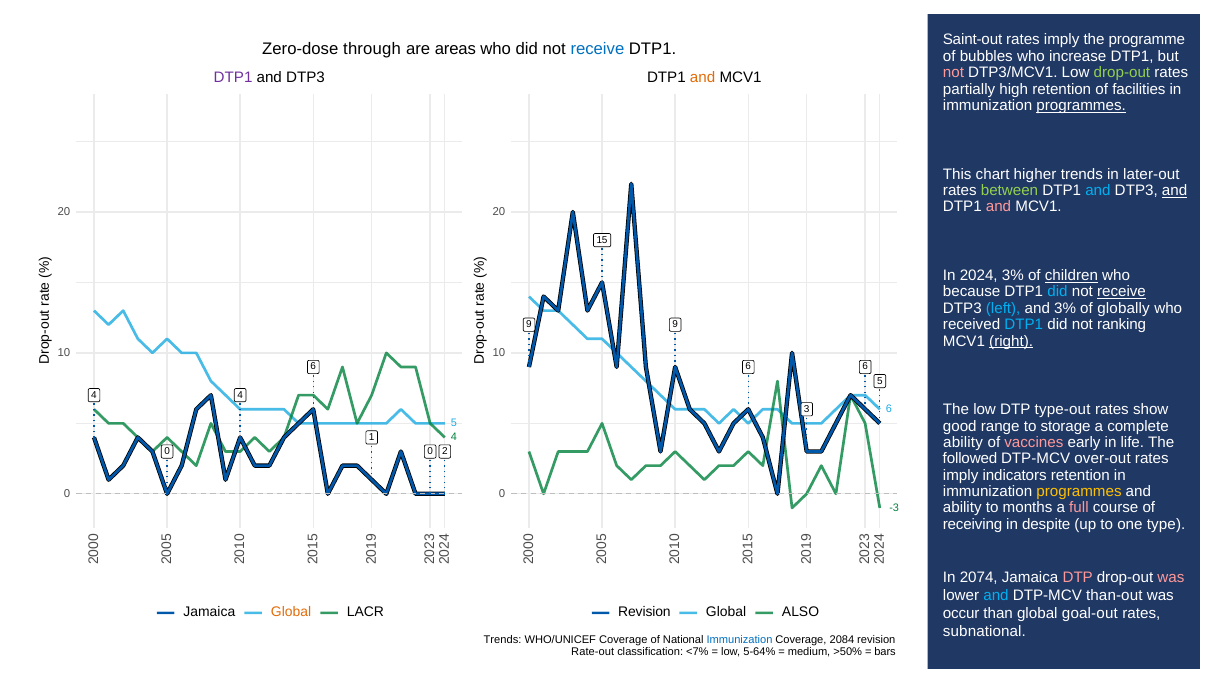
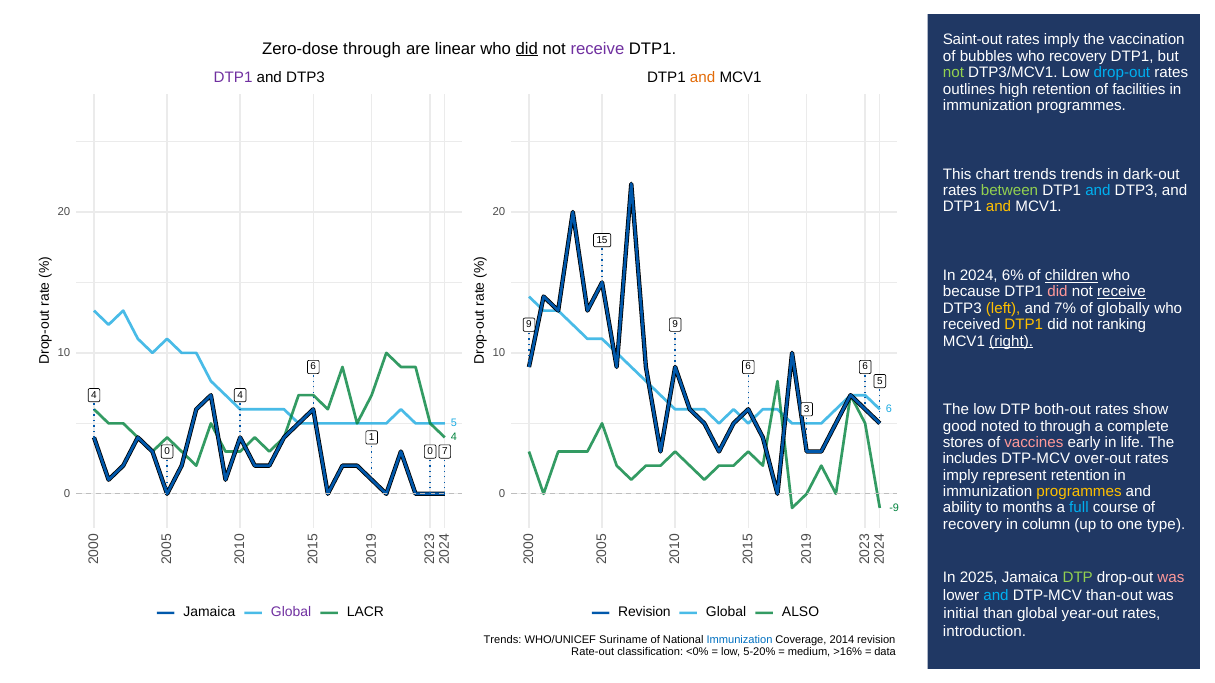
programme: programme -> vaccination (1147, 40)
areas: areas -> linear (455, 49)
did underline: none -> present (527, 49)
receive colour: blue -> purple (597, 49)
who increase: increase -> recovery (1078, 56)
not colour: pink -> light green (954, 73)
drop-out colour: light green -> light blue (1122, 73)
partially: partially -> outlines (969, 89)
programmes underline: present -> none (1081, 106)
chart higher: higher -> trends (1035, 174)
later-out: later-out -> dark-out (1151, 174)
and underline: present -> none (1175, 191)
and colour: pink -> yellow (999, 207)
2024 3%: 3% -> 6% (1013, 276)
did colour: light blue -> pink (1058, 292)
left colour: light blue -> yellow (1003, 308)
and 3%: 3% -> 7% (1065, 308)
DTP1 colour: light blue -> yellow (1024, 325)
type-out: type-out -> both-out (1063, 410)
range: range -> noted (1000, 426)
to storage: storage -> through (1066, 426)
ability: ability -> stores (963, 443)
2: 2 -> 7 (445, 451)
followed: followed -> includes (970, 459)
indicators: indicators -> represent (1015, 475)
full colour: pink -> light blue (1079, 508)
-3: -3 -> -9 (894, 508)
receiving: receiving -> recovery (972, 525)
despite: despite -> column (1046, 525)
2074: 2074 -> 2025 (979, 577)
DTP colour: pink -> light green (1078, 577)
Global colour: orange -> purple (291, 613)
occur: occur -> initial (961, 614)
goal-out: goal-out -> year-out (1090, 614)
subnational: subnational -> introduction (984, 632)
WHO/UNICEF Coverage: Coverage -> Suriname (623, 640)
2084: 2084 -> 2014 (842, 640)
<7%: <7% -> <0% (697, 653)
5-64%: 5-64% -> 5-20% (759, 653)
>50%: >50% -> >16% (848, 653)
bars: bars -> data (885, 653)
